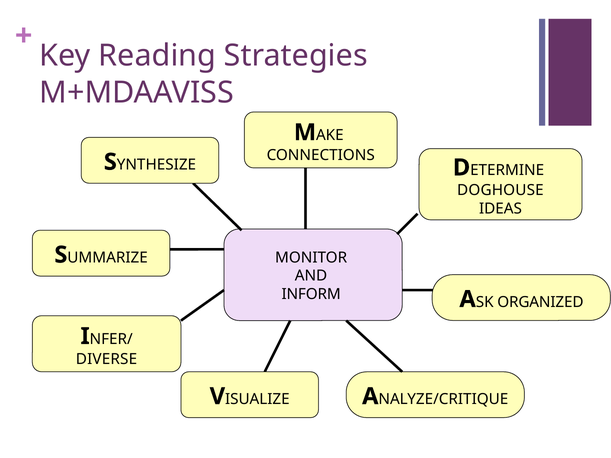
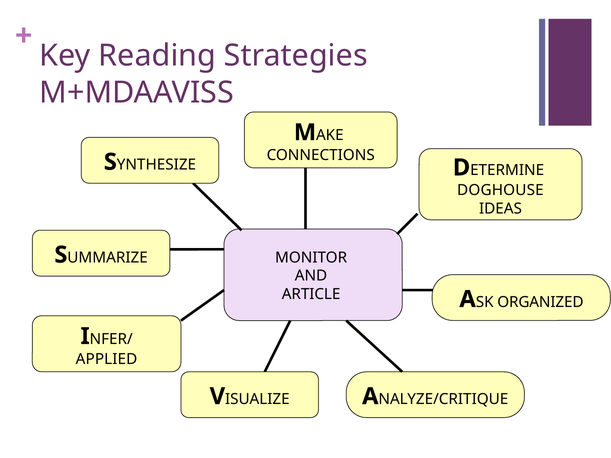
INFORM: INFORM -> ARTICLE (311, 294)
DIVERSE: DIVERSE -> APPLIED (107, 359)
